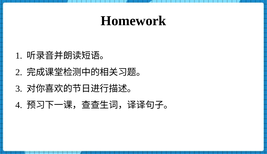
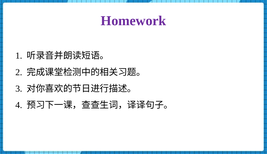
Homework colour: black -> purple (133, 21)
